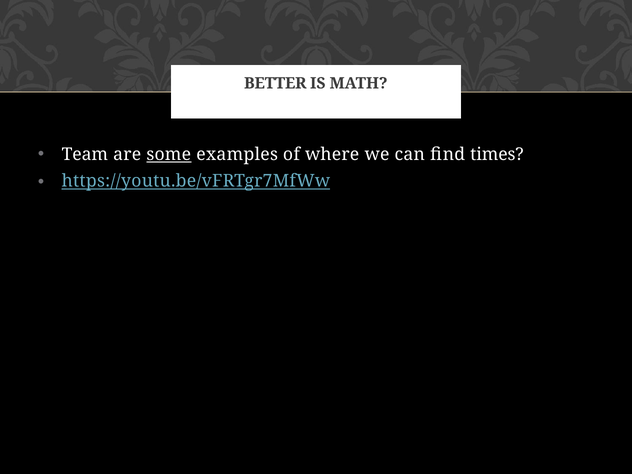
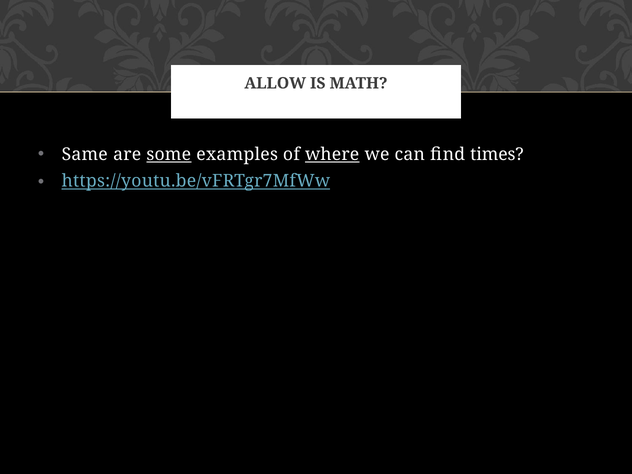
BETTER: BETTER -> ALLOW (275, 83)
Team: Team -> Same (85, 155)
where underline: none -> present (332, 155)
